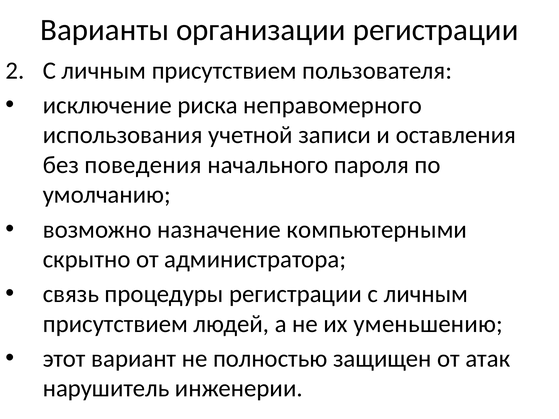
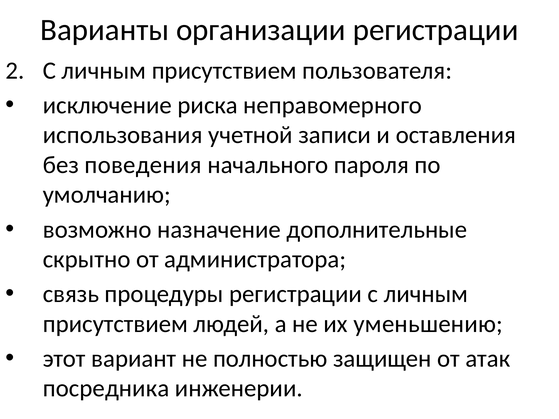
компьютерными: компьютерными -> дополнительные (377, 230)
нарушитель: нарушитель -> посредника (106, 389)
